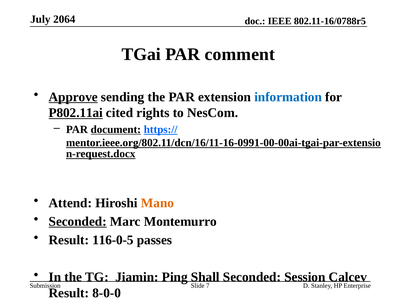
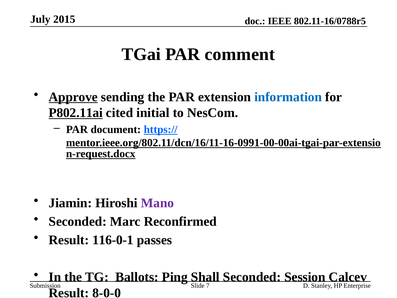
2064: 2064 -> 2015 (64, 19)
rights: rights -> initial (153, 113)
document underline: present -> none (116, 129)
Attend: Attend -> Jiamin (70, 203)
Mano colour: orange -> purple (158, 203)
Seconded underline: present -> none (78, 221)
Montemurro: Montemurro -> Reconfirmed (180, 221)
116-0-5: 116-0-5 -> 116-0-1 (113, 240)
Jiamin: Jiamin -> Ballots (137, 277)
